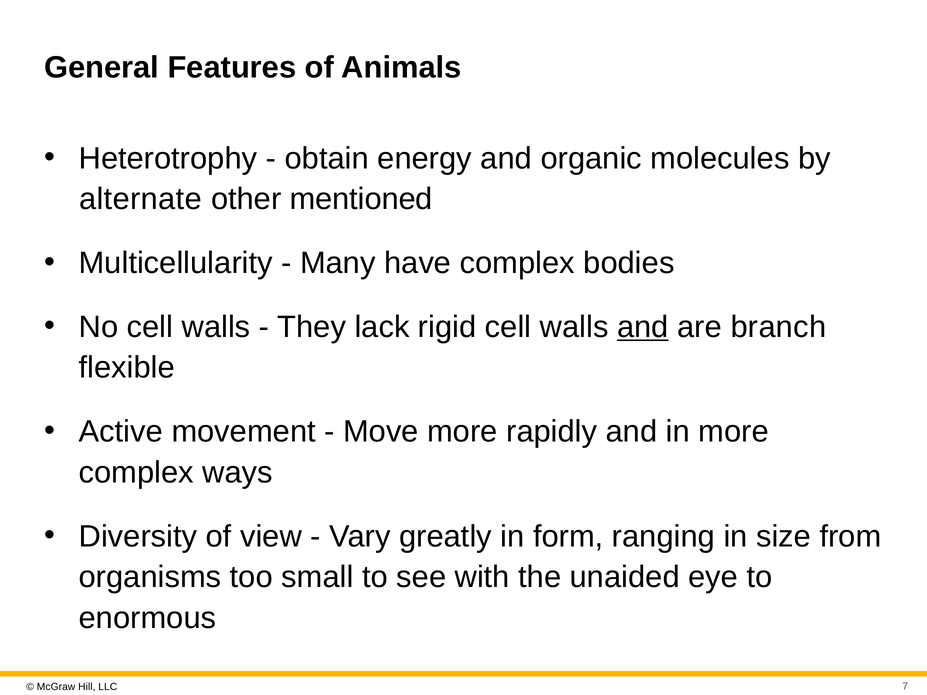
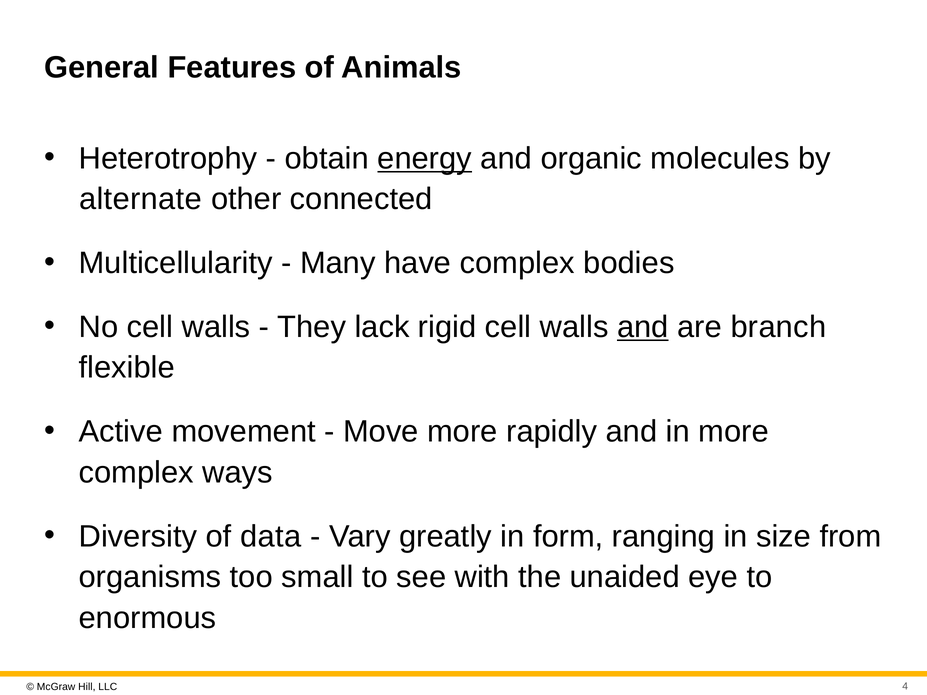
energy underline: none -> present (425, 158)
mentioned: mentioned -> connected (361, 199)
view: view -> data (271, 537)
7: 7 -> 4 (905, 686)
